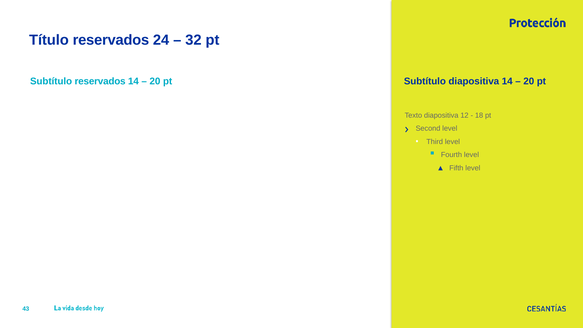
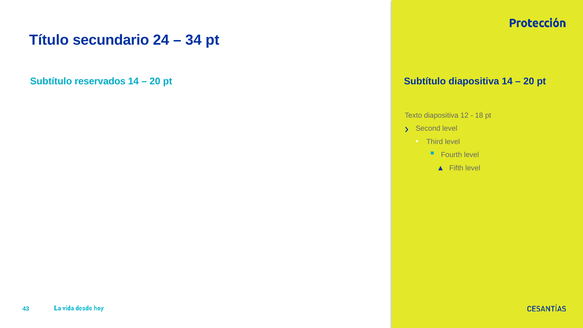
Título reservados: reservados -> secundario (111, 40)
32: 32 -> 34 (193, 40)
